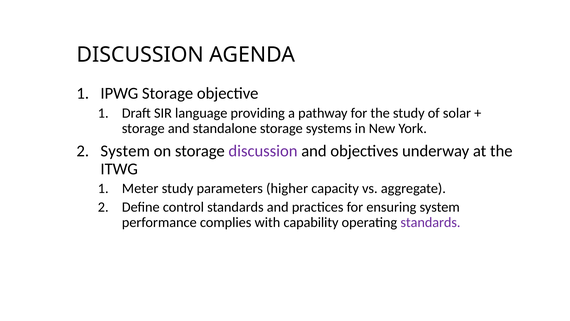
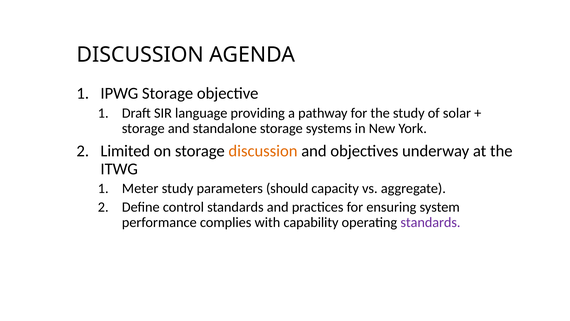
System: System -> Limited (125, 151)
discussion colour: purple -> orange (263, 151)
higher: higher -> should (287, 188)
